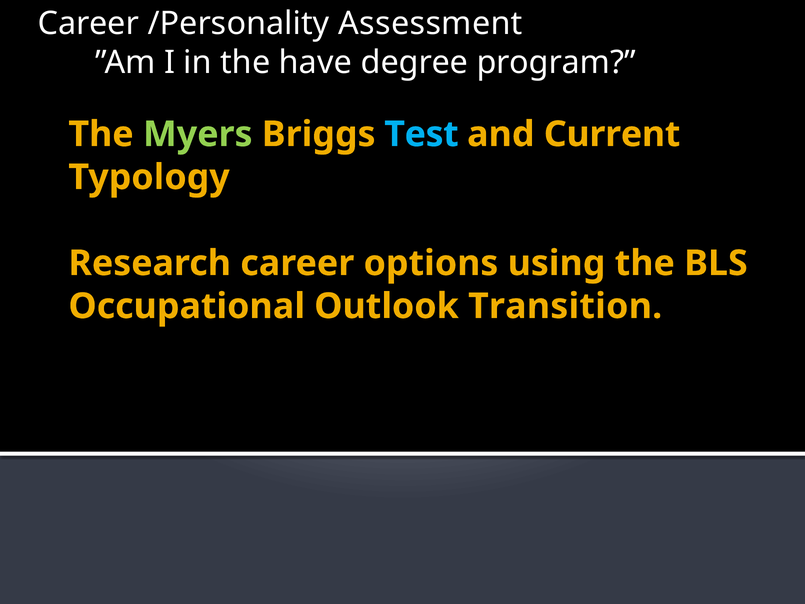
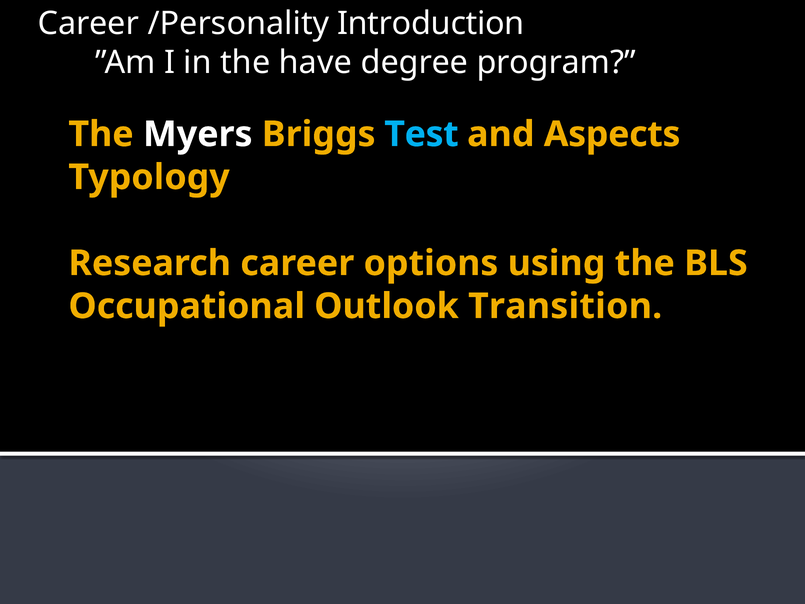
Assessment: Assessment -> Introduction (431, 24)
Myers colour: light green -> white (198, 134)
Current: Current -> Aspects (612, 134)
